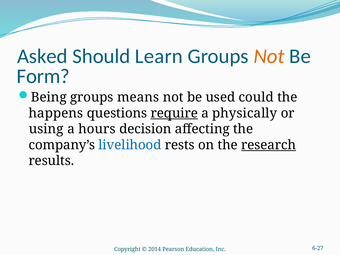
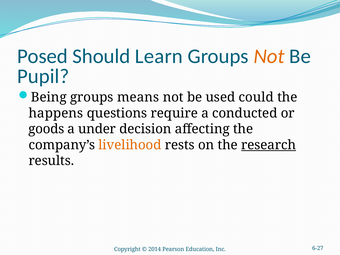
Asked: Asked -> Posed (42, 56)
Form: Form -> Pupil (43, 76)
require underline: present -> none (174, 113)
physically: physically -> conducted (245, 113)
using: using -> goods (46, 129)
hours: hours -> under (97, 129)
livelihood colour: blue -> orange (130, 145)
